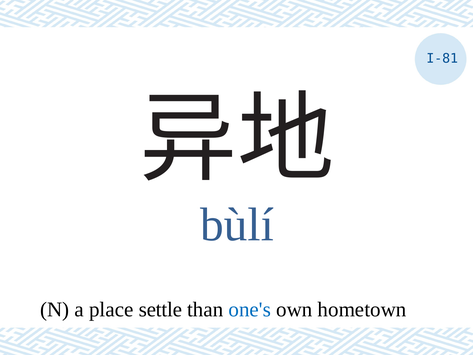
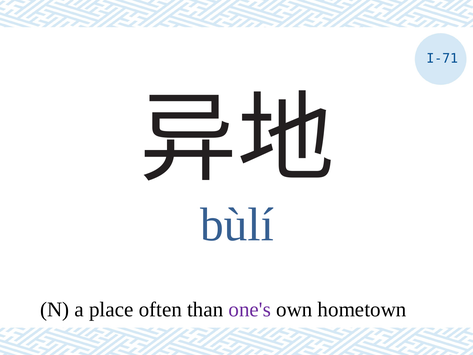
I-81: I-81 -> I-71 (442, 58)
settle: settle -> often (160, 309)
one's colour: blue -> purple (250, 309)
